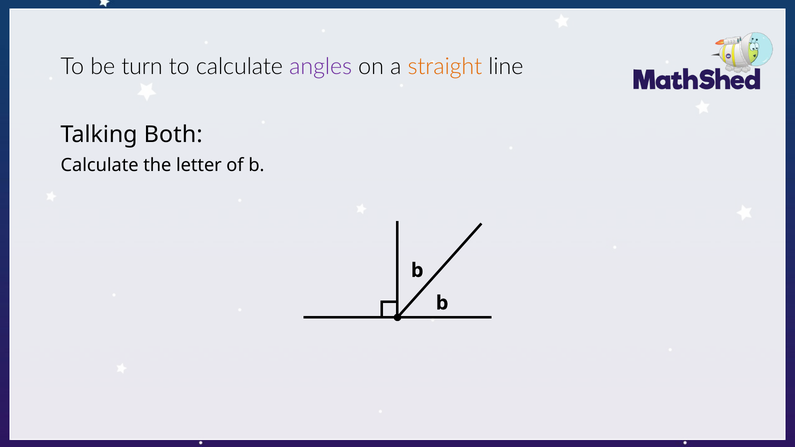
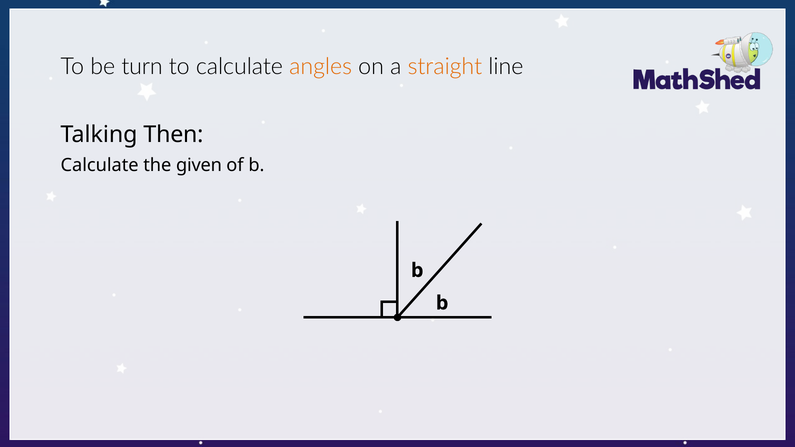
angles colour: purple -> orange (321, 67)
Both: Both -> Then (173, 134)
letter: letter -> given (199, 165)
